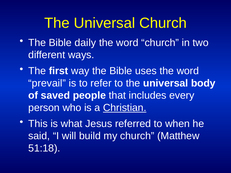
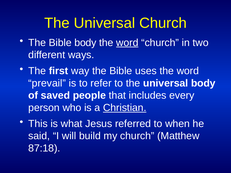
Bible daily: daily -> body (85, 43)
word underline: none -> present (127, 43)
51:18: 51:18 -> 87:18 (44, 148)
